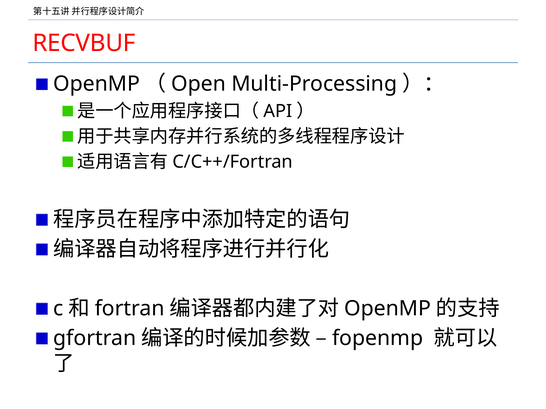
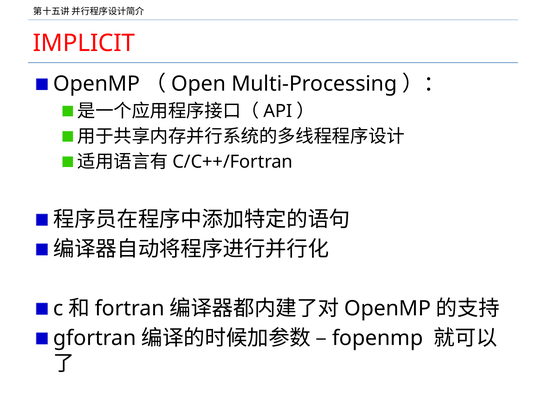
RECVBUF: RECVBUF -> IMPLICIT (84, 43)
